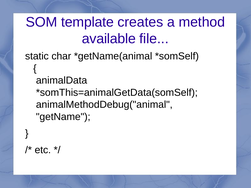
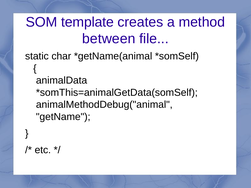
available: available -> between (109, 39)
